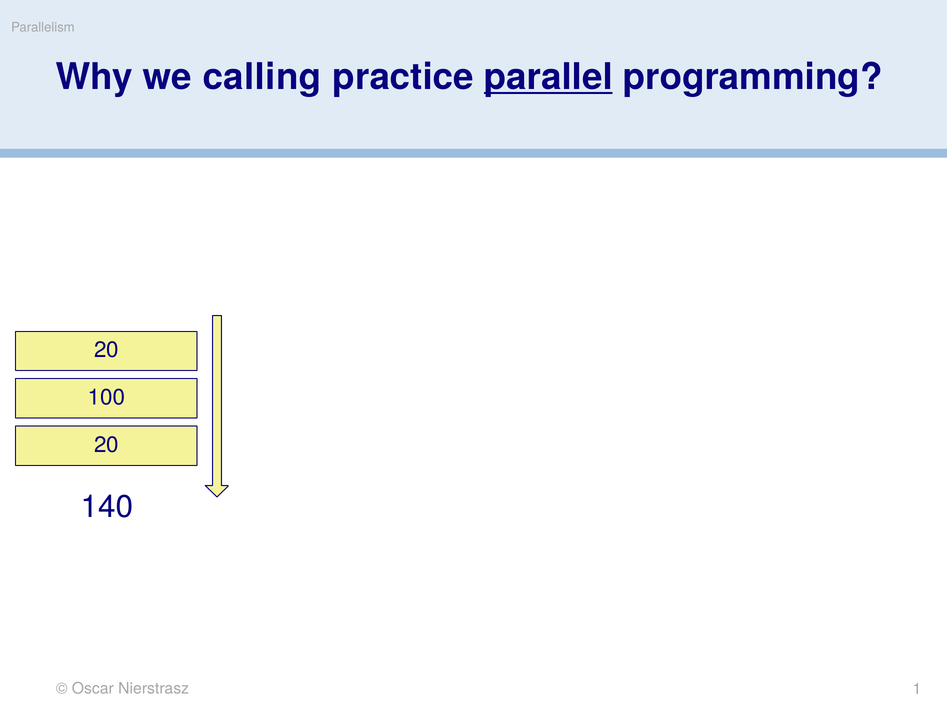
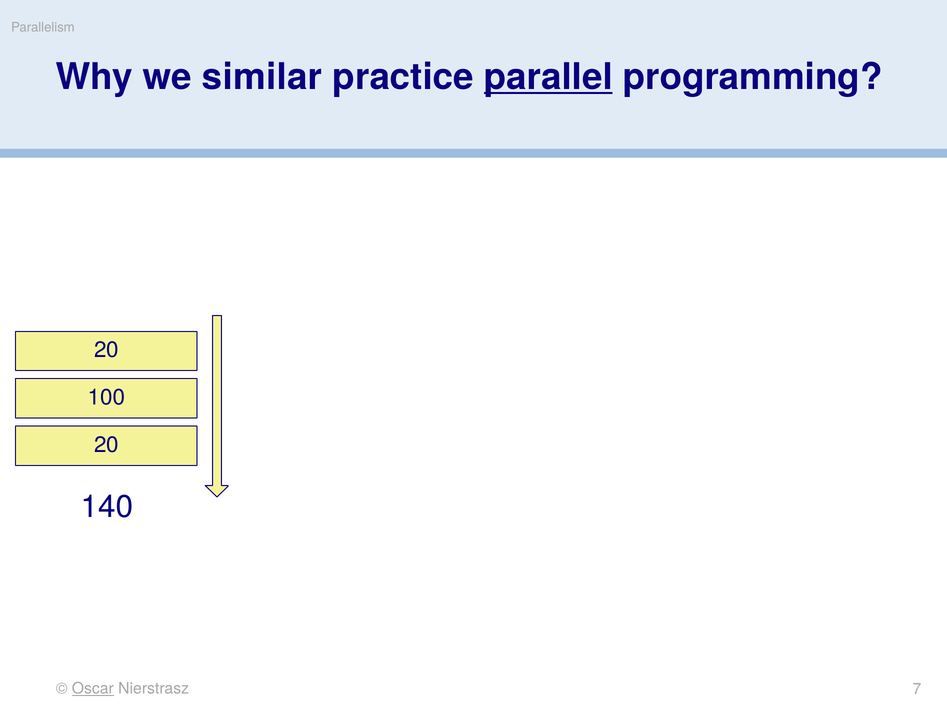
calling: calling -> similar (262, 77)
Oscar underline: none -> present (93, 689)
1: 1 -> 7 (917, 689)
